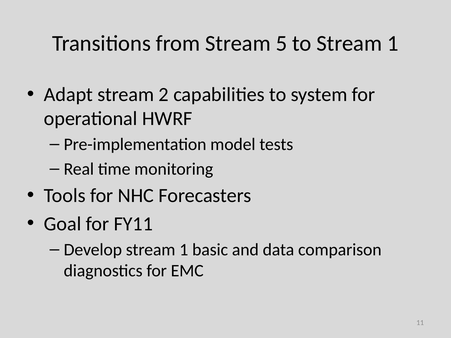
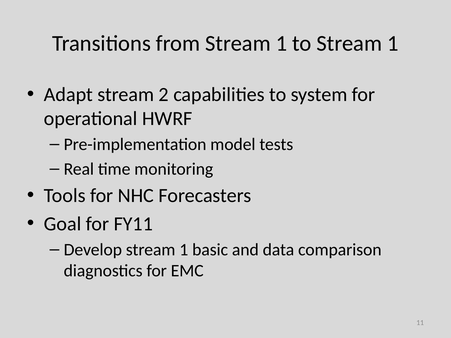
from Stream 5: 5 -> 1 (282, 43)
